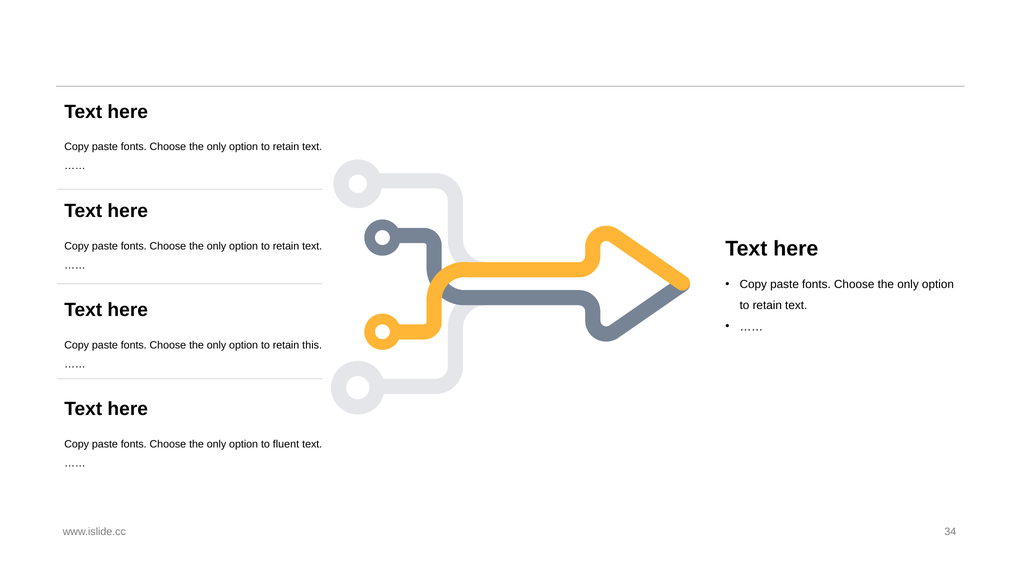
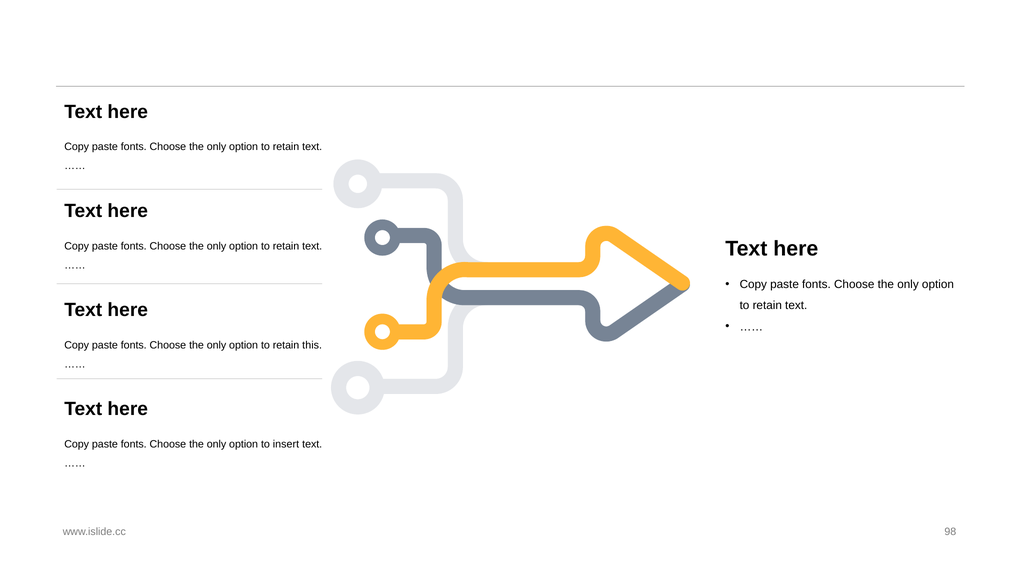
fluent: fluent -> insert (286, 444)
34: 34 -> 98 (950, 532)
